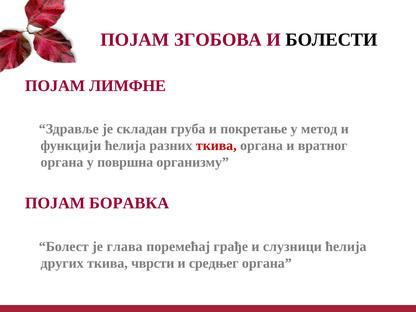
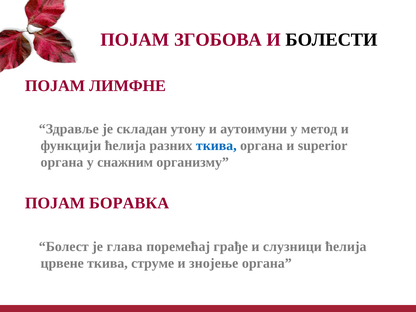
груба: груба -> утону (188, 129)
покретање: покретање -> аутоимуни (254, 129)
ткива colour: red -> blue (216, 146)
вратног: вратног -> superior (323, 146)
површна: површна -> снажним (125, 162)
других: других -> црвене (62, 263)
чврсти: чврсти -> струме (153, 263)
средњег: средњег -> знојење (214, 263)
